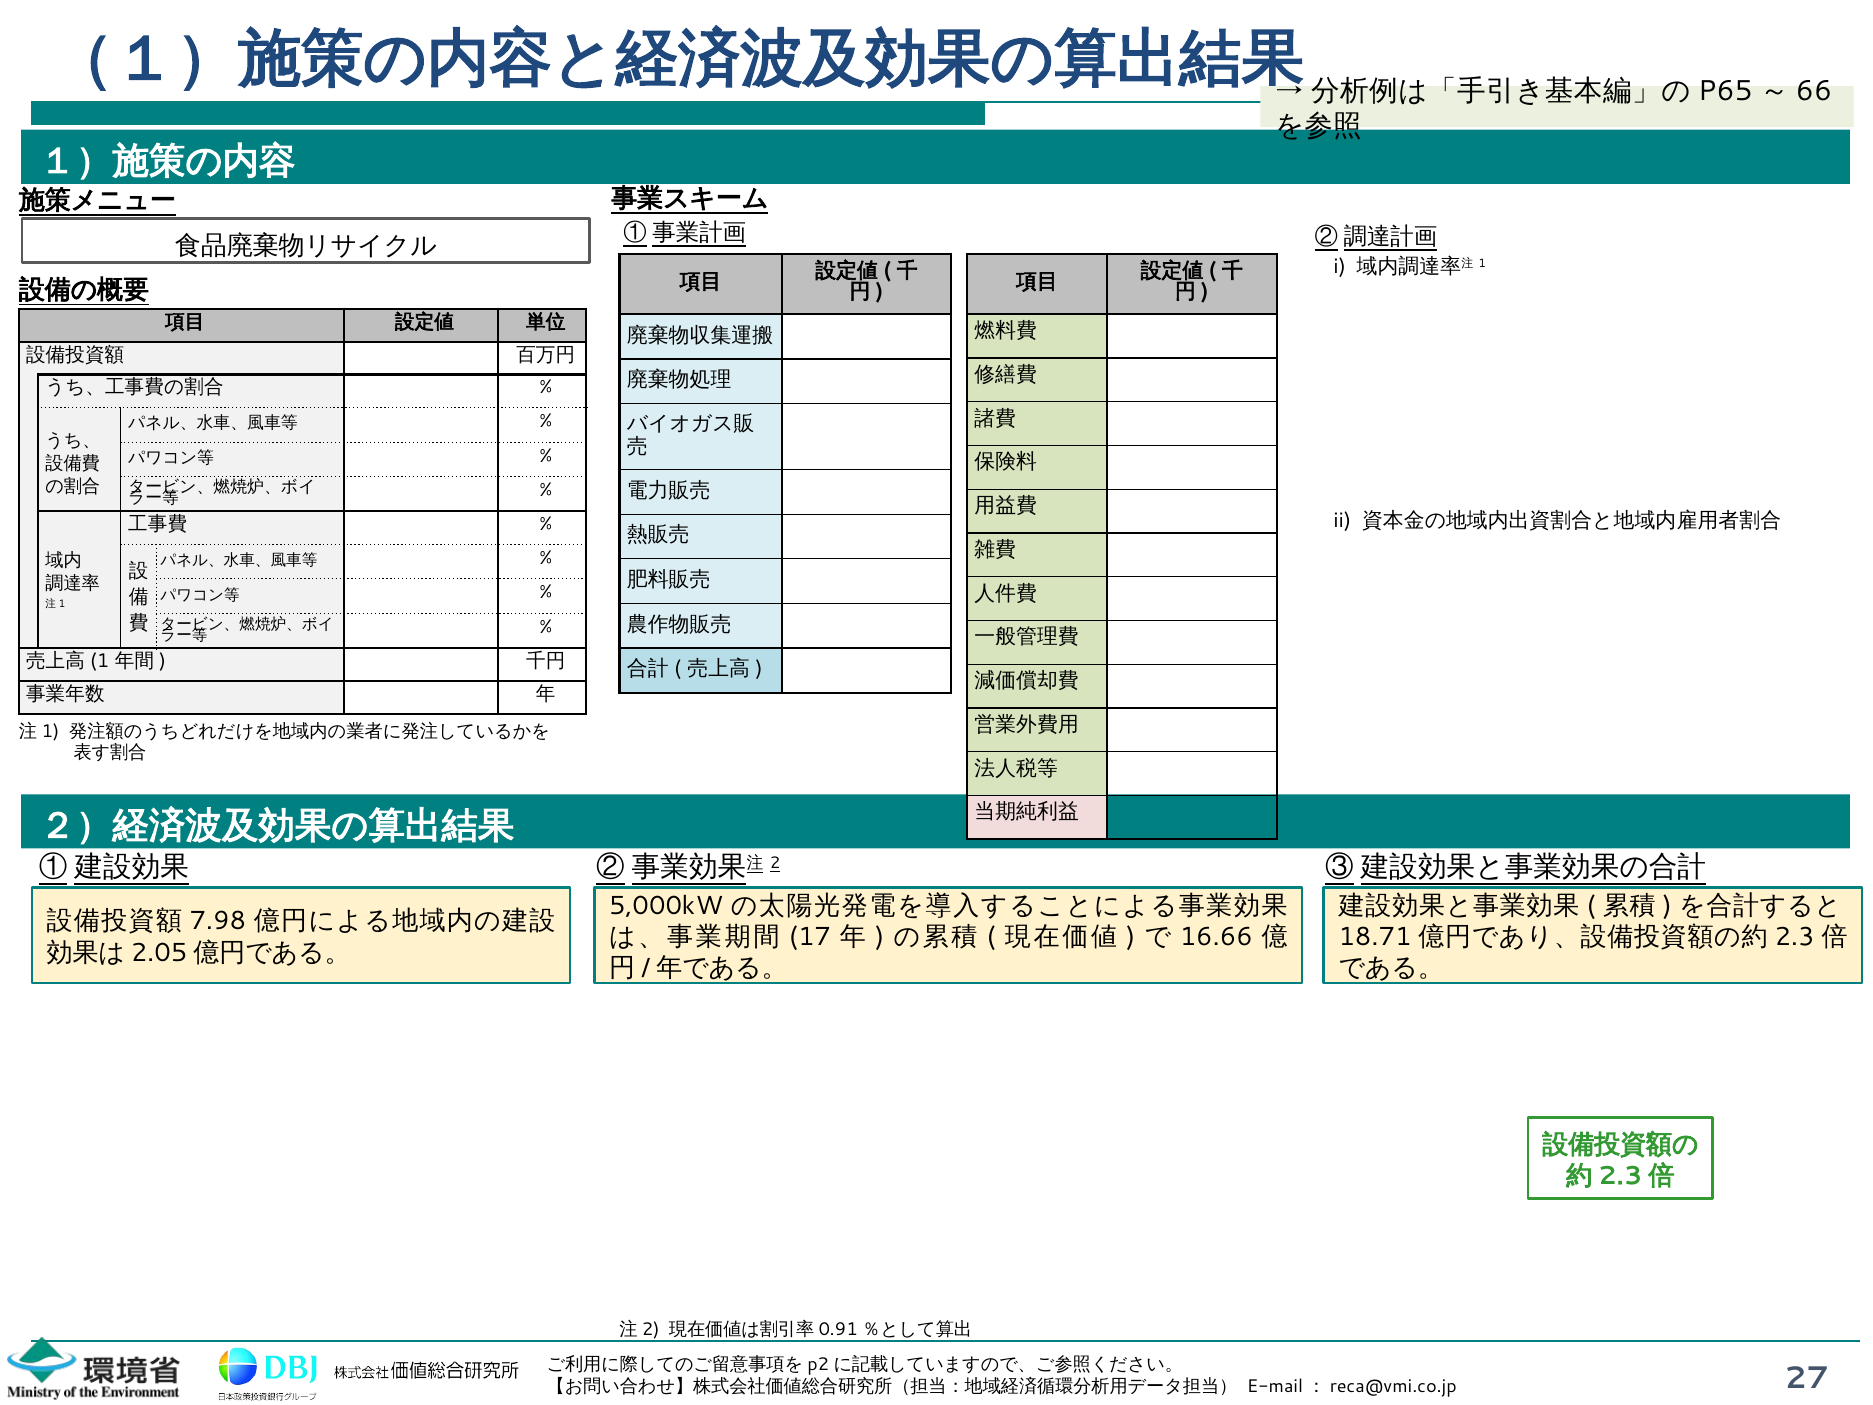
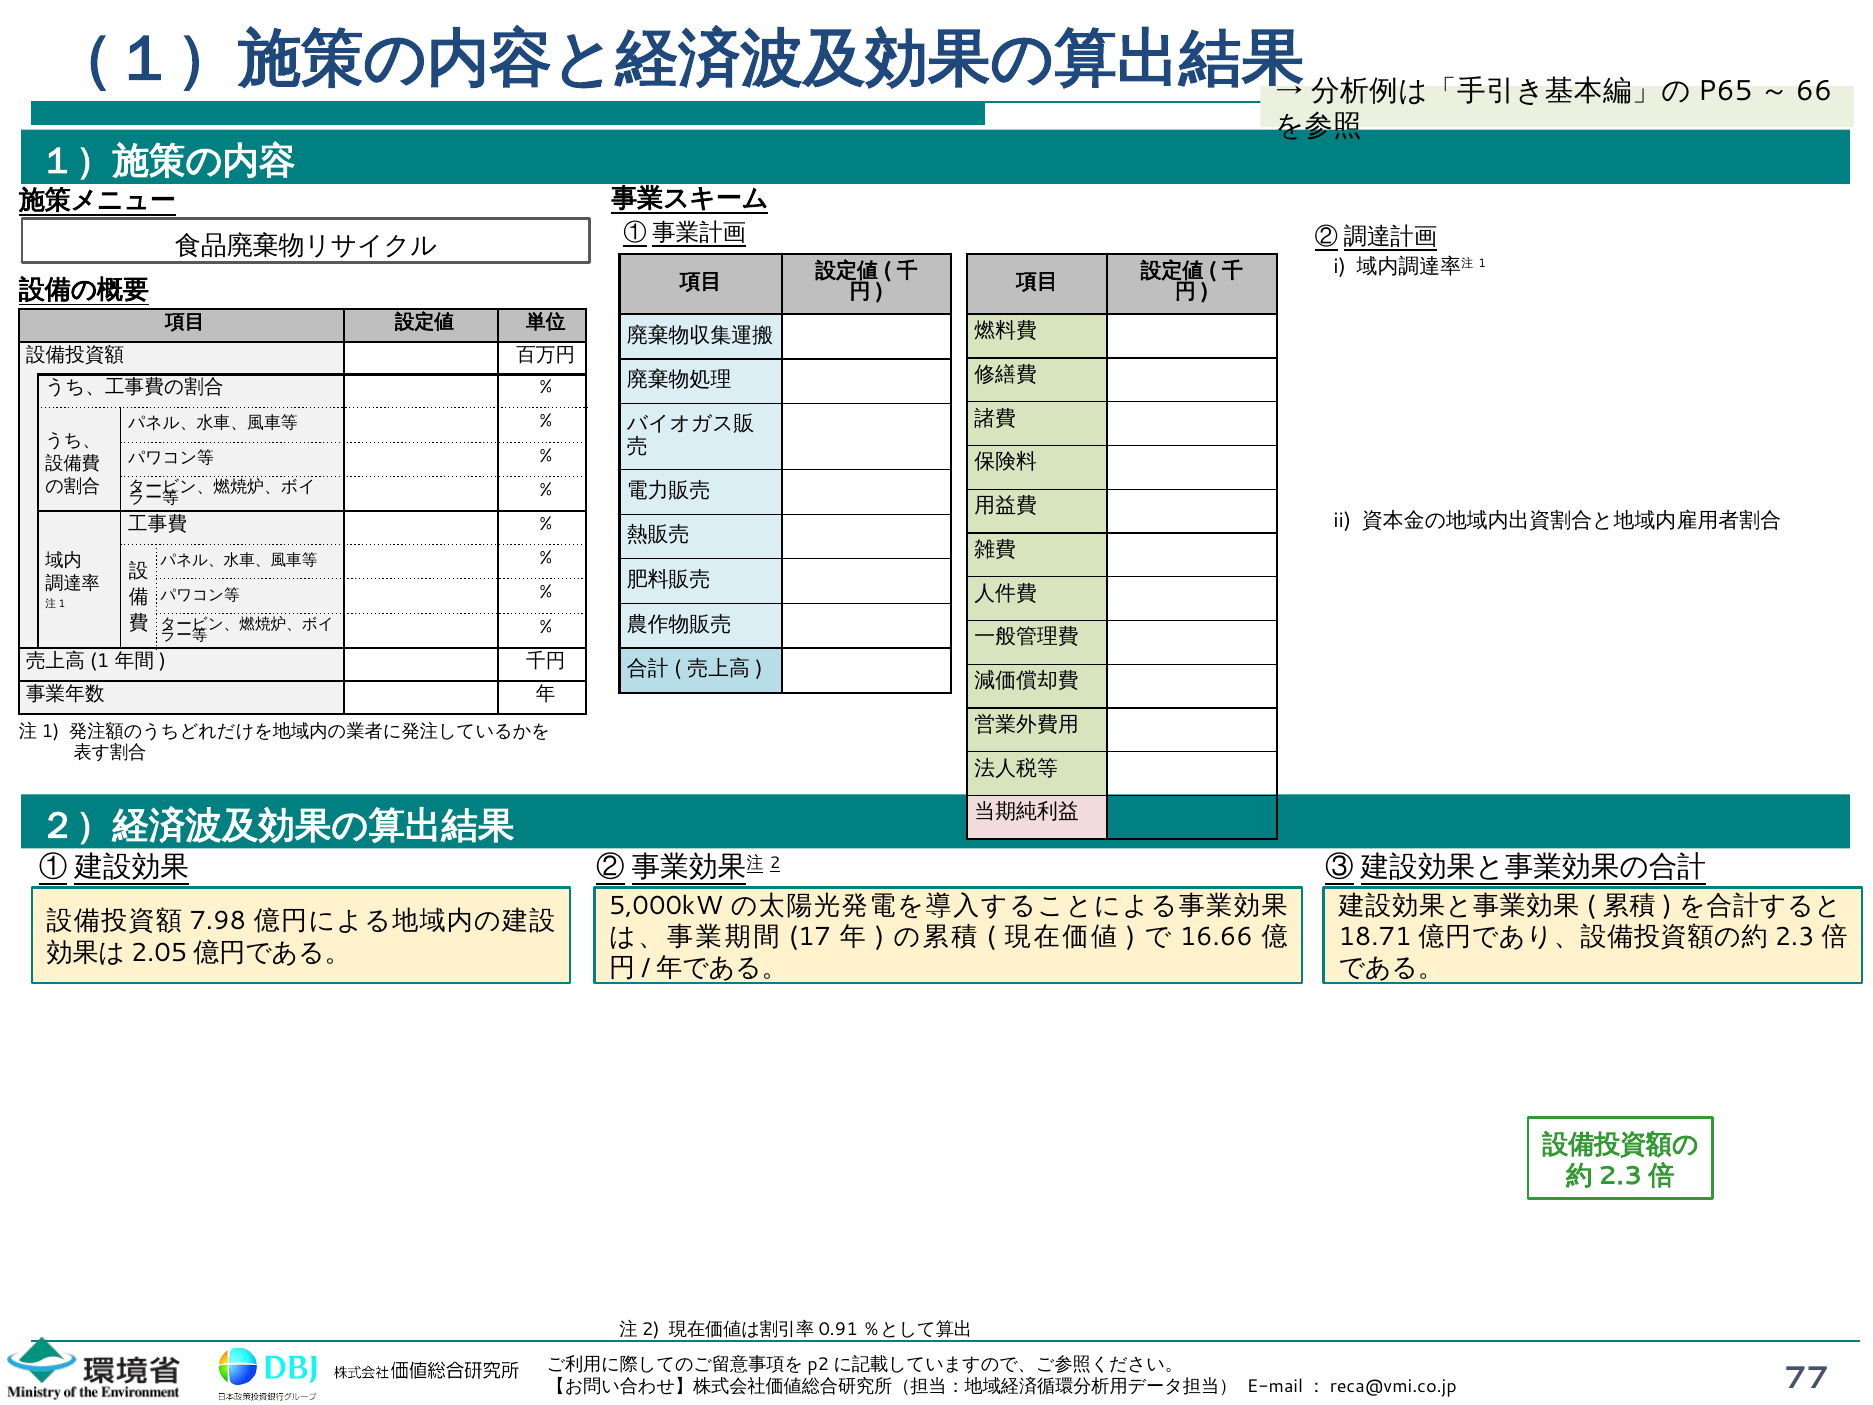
27: 27 -> 77 (1807, 1378)
